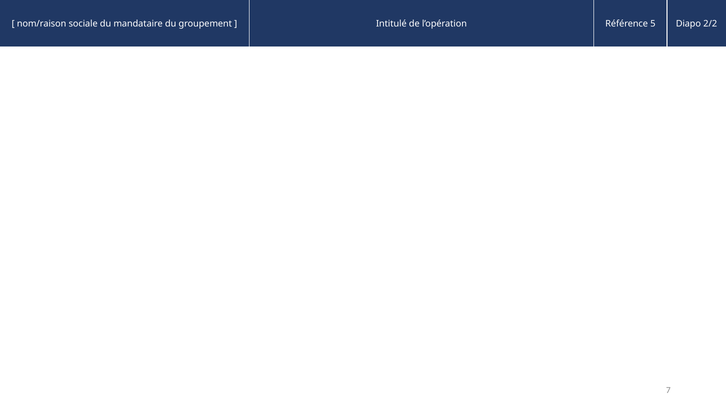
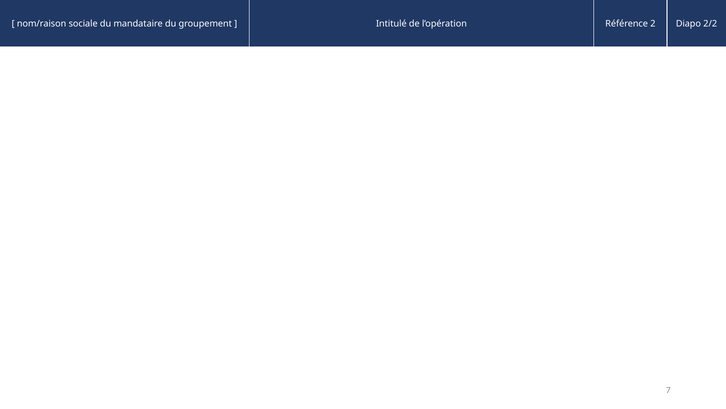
5: 5 -> 2 (653, 24)
